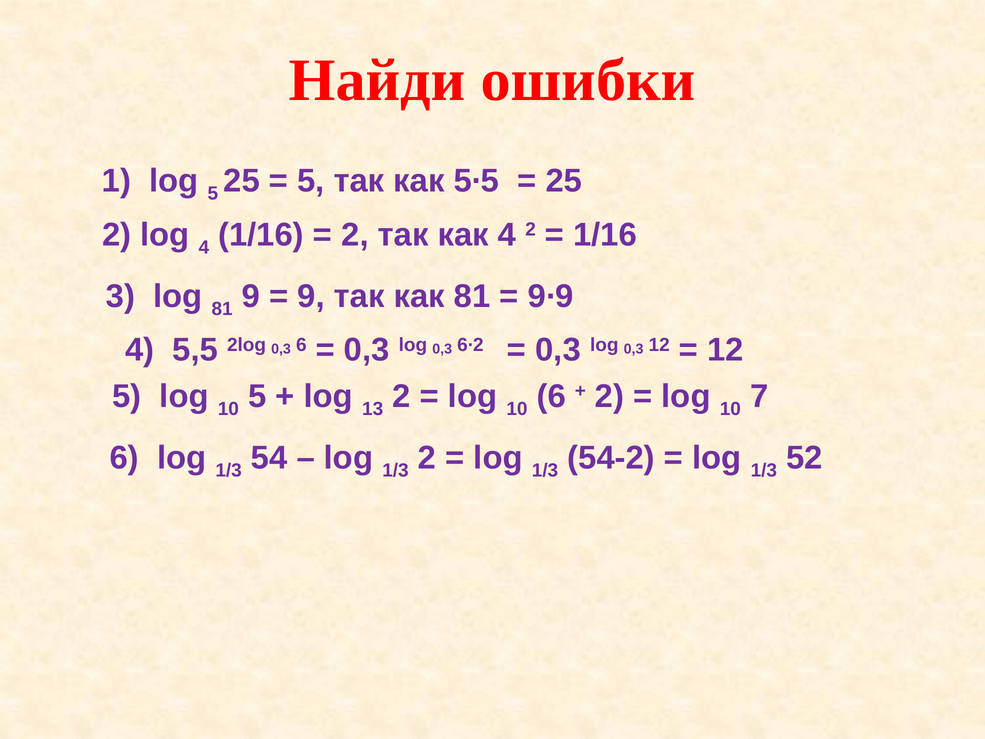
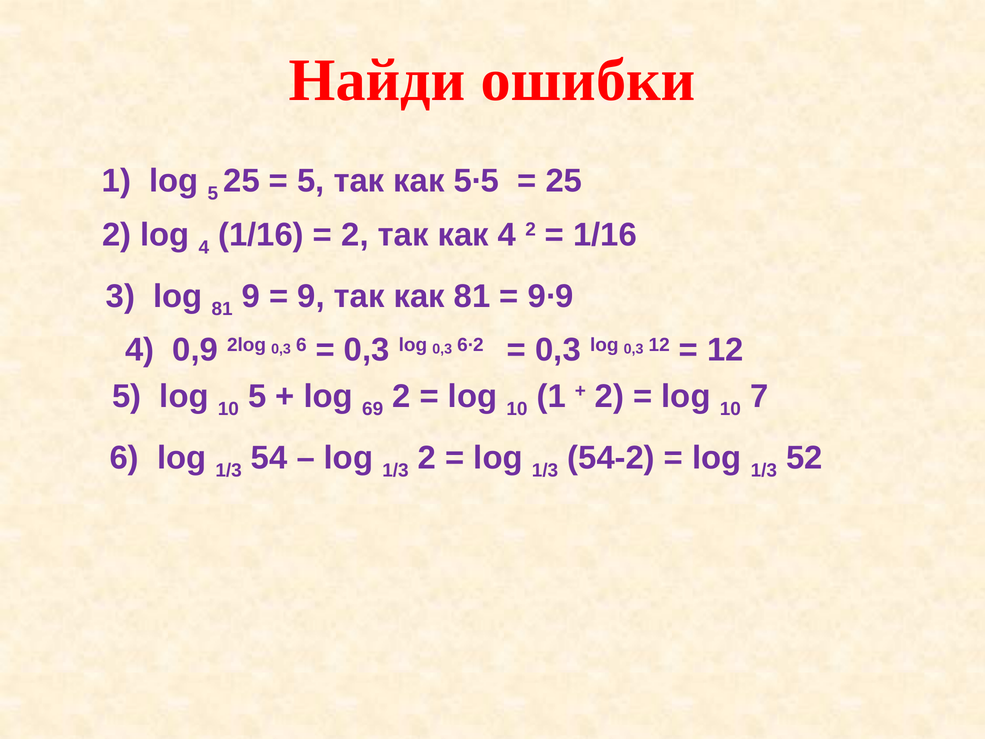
5,5: 5,5 -> 0,9 (195, 350)
13: 13 -> 69 (373, 409)
10 6: 6 -> 1 (551, 396)
